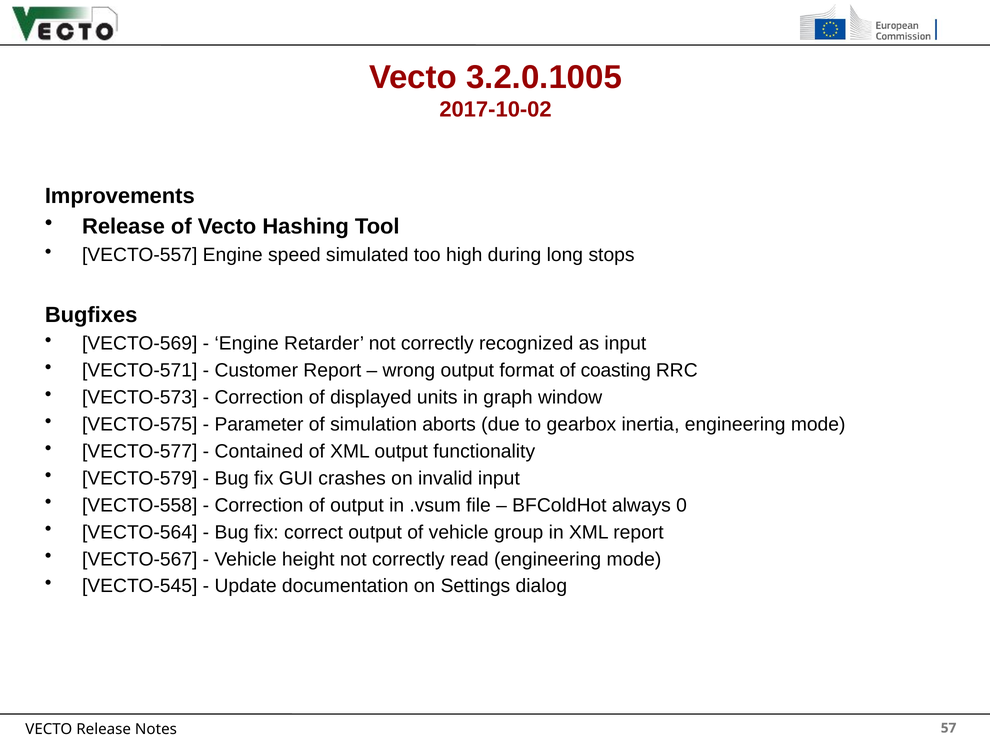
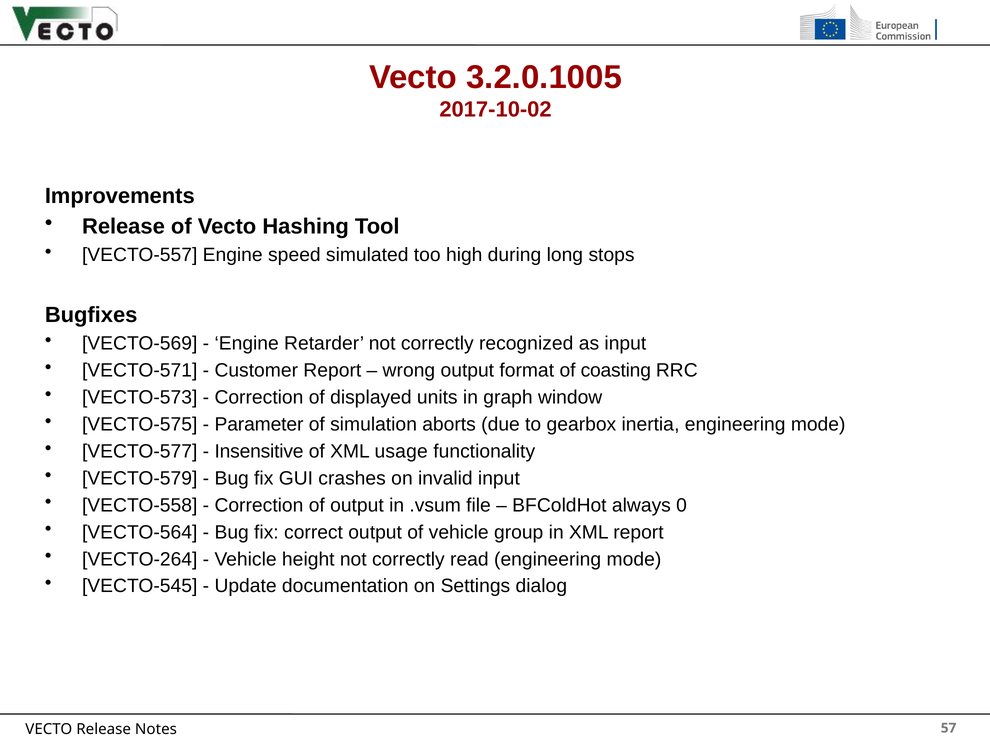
Contained: Contained -> Insensitive (259, 452)
XML output: output -> usage (401, 452)
VECTO-567: VECTO-567 -> VECTO-264 (140, 560)
